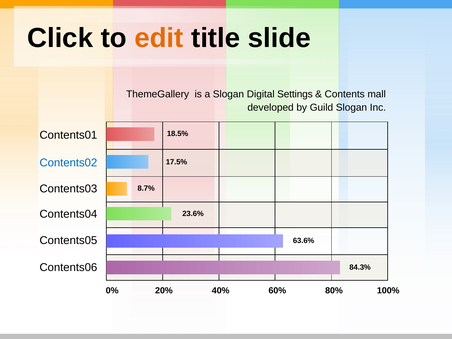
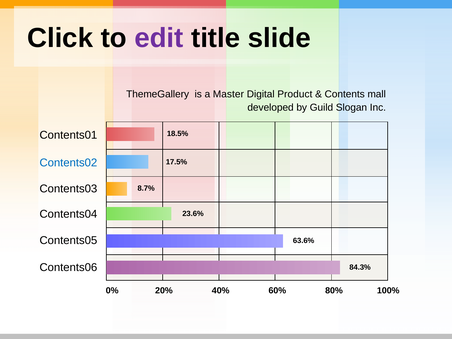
edit colour: orange -> purple (159, 38)
a Slogan: Slogan -> Master (228, 94)
Settings: Settings -> Product (295, 94)
